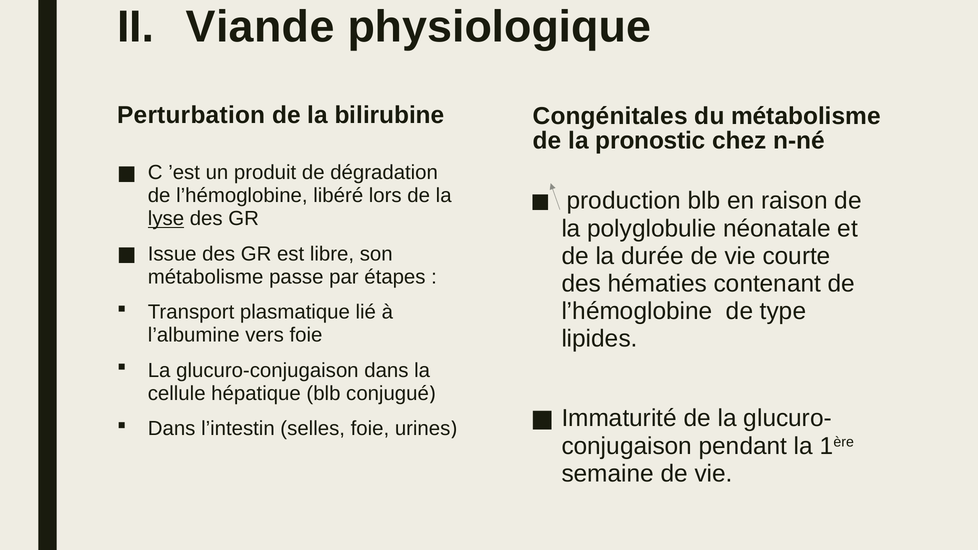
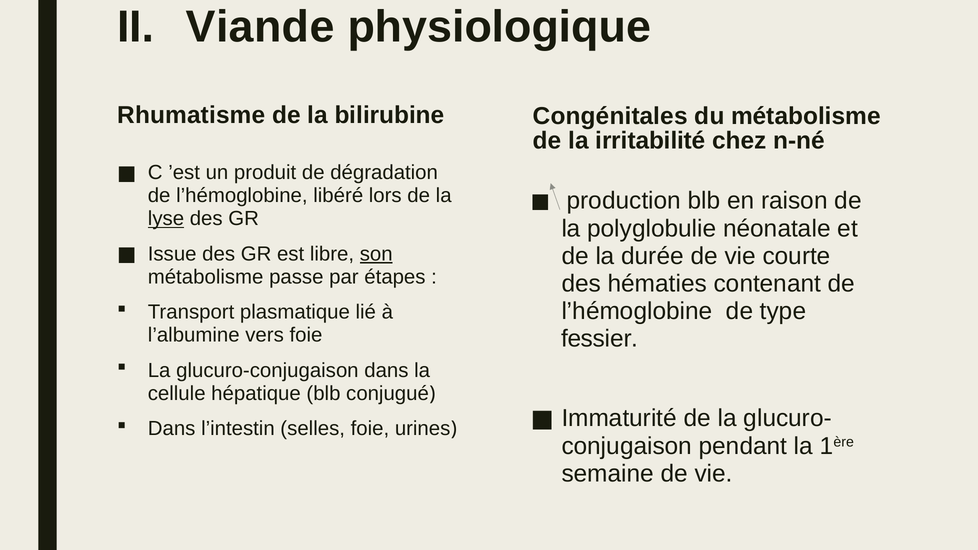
Perturbation: Perturbation -> Rhumatisme (191, 115)
pronostic: pronostic -> irritabilité (650, 141)
son underline: none -> present (376, 254)
lipides: lipides -> fessier (600, 339)
